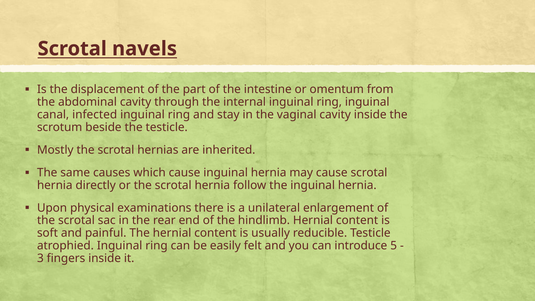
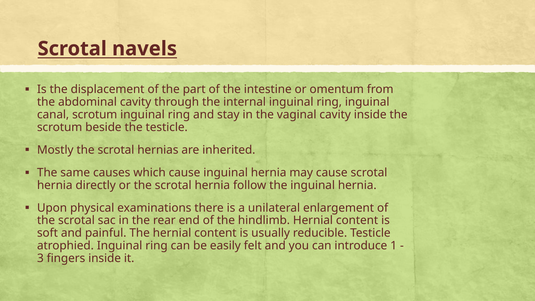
canal infected: infected -> scrotum (95, 115)
5: 5 -> 1 (394, 246)
